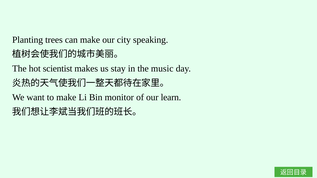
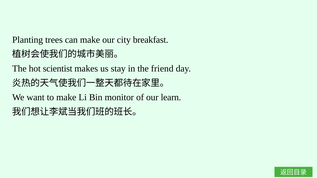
speaking: speaking -> breakfast (151, 40)
music: music -> friend (162, 69)
